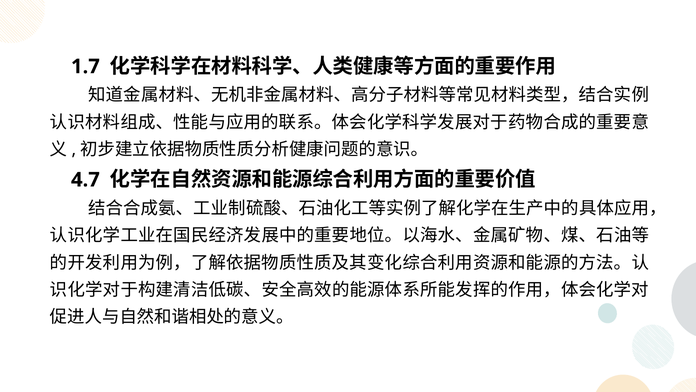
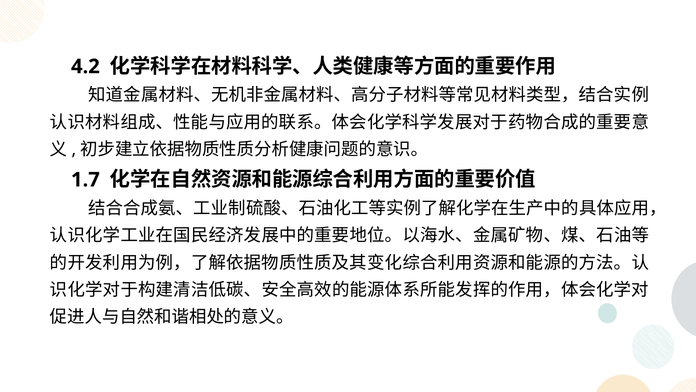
1.7: 1.7 -> 4.2 (85, 66)
4.7: 4.7 -> 1.7 (85, 179)
